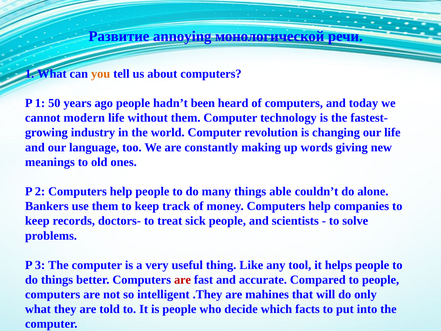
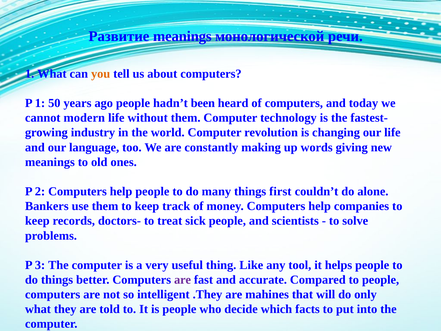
Развитие annoying: annoying -> meanings (182, 36)
able: able -> first (280, 191)
are colour: red -> purple (183, 280)
